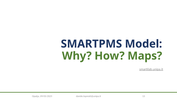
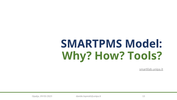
Maps: Maps -> Tools (145, 56)
